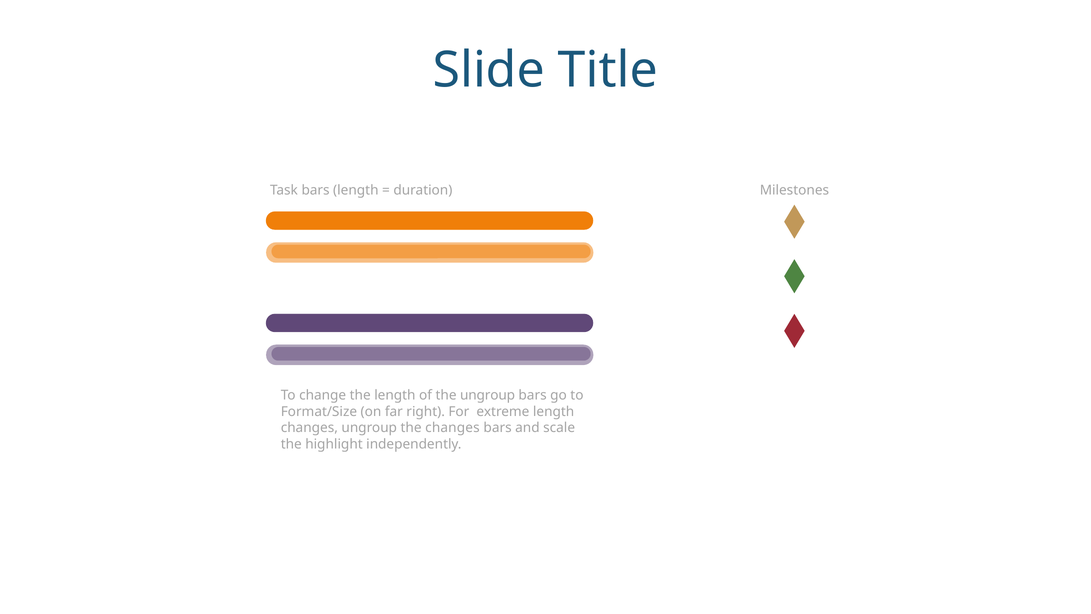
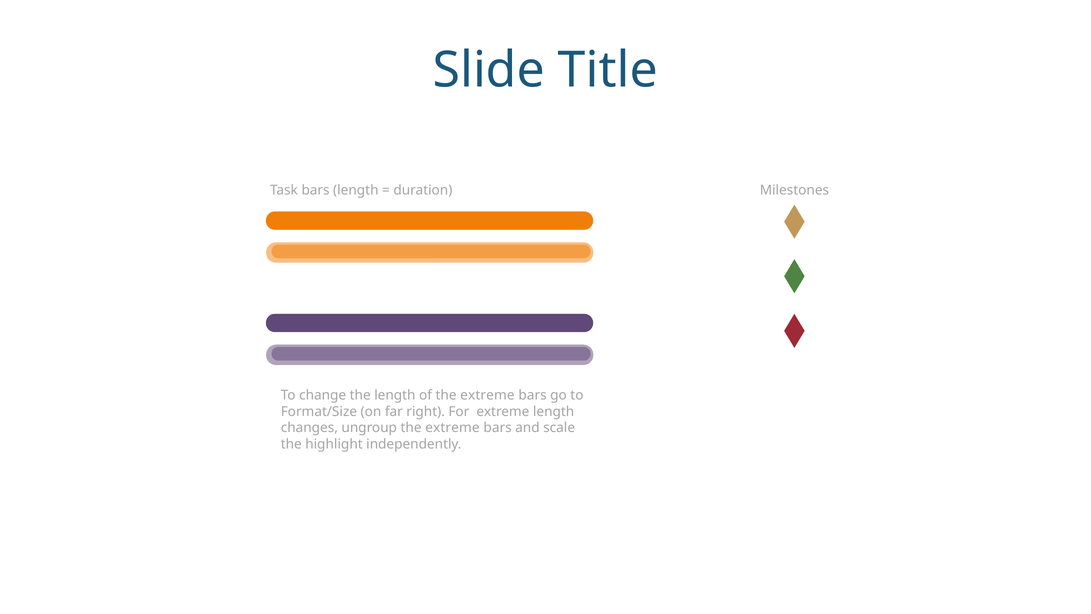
of the ungroup: ungroup -> extreme (487, 395)
ungroup the changes: changes -> extreme (452, 428)
